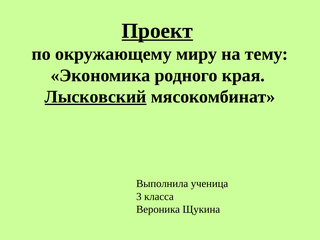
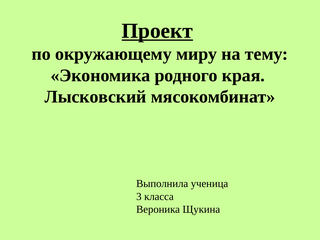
Лысковский underline: present -> none (96, 97)
